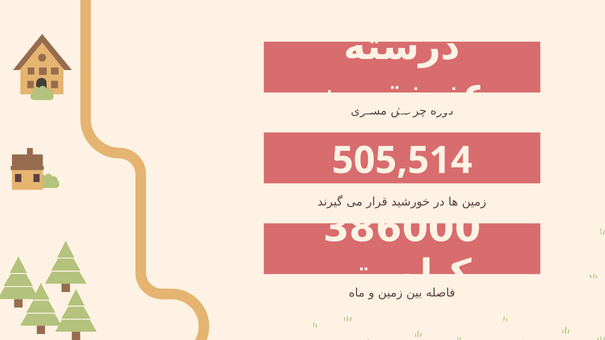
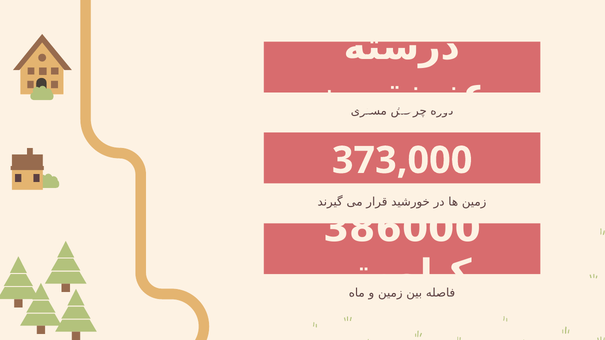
505,514: 505,514 -> 373,000 (402, 161)
